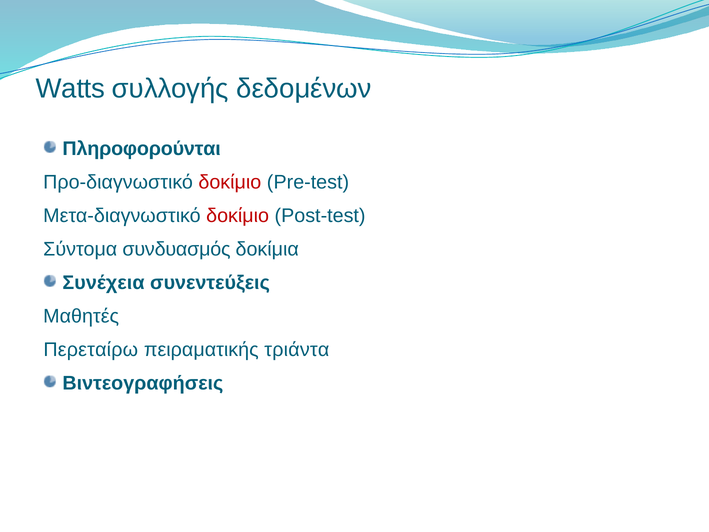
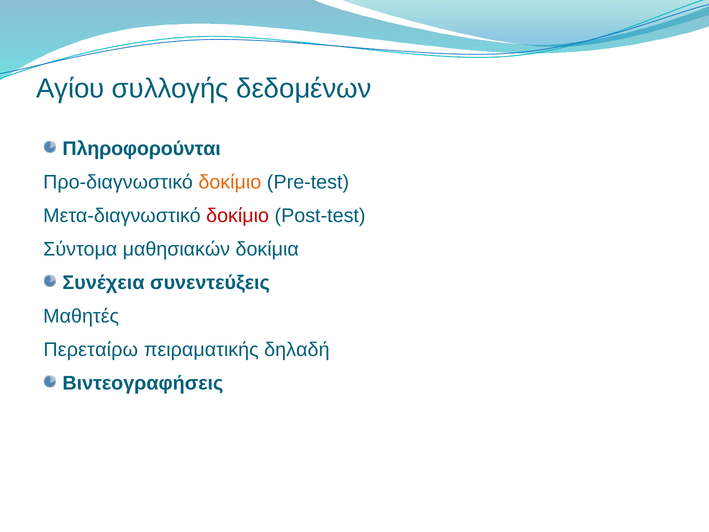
Watts: Watts -> Αγίου (70, 88)
δοκίμιο colour: red -> orange (230, 182)
συνδυασμός: συνδυασμός -> μαθησιακών (176, 249)
τριάντα: τριάντα -> δηλαδή (297, 350)
